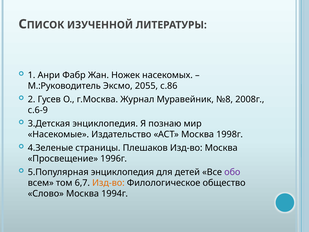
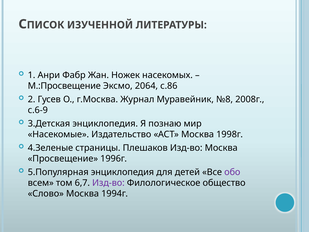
М.:Руководитель: М.:Руководитель -> М.:Просвещение (64, 86)
2055: 2055 -> 2064 (146, 86)
Изд-во colour: orange -> purple (108, 183)
